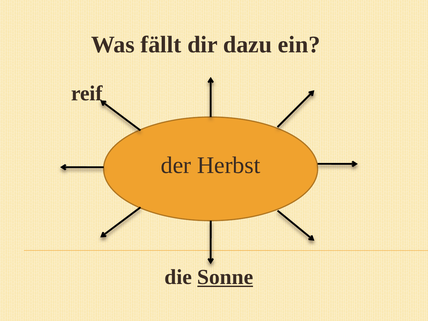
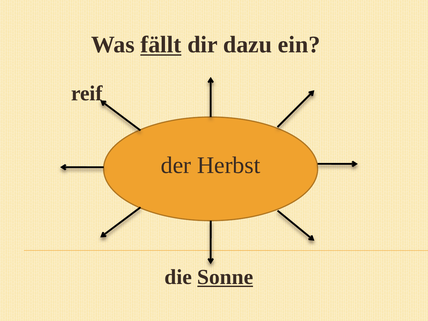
fällt underline: none -> present (161, 45)
